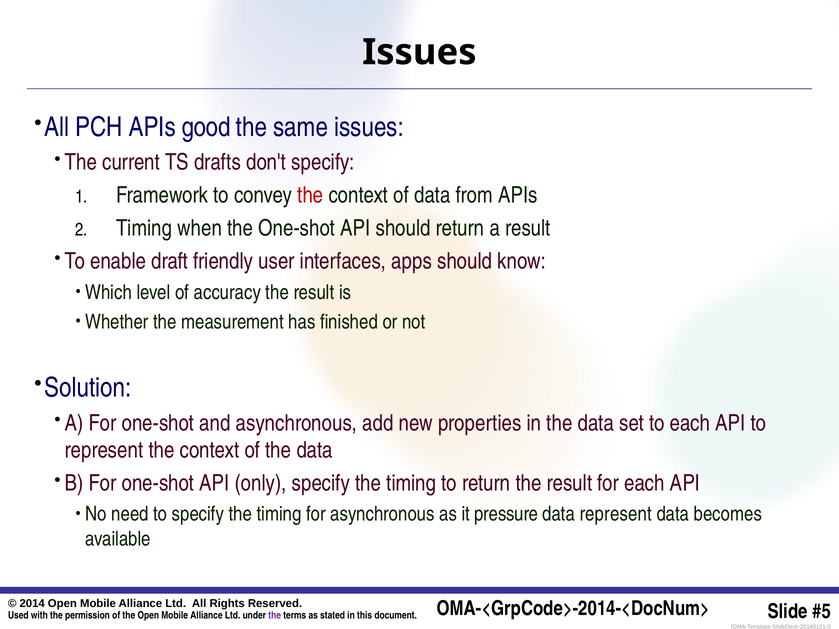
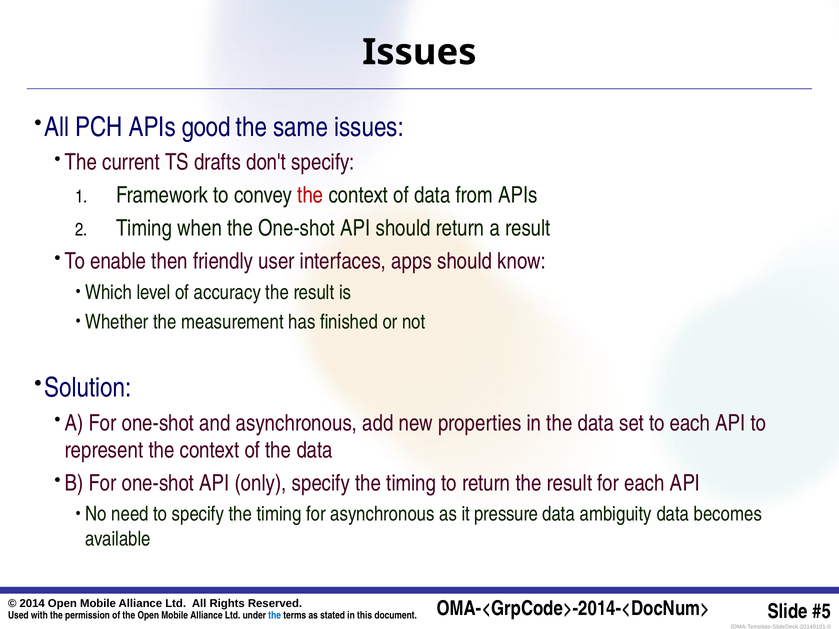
draft: draft -> then (170, 262)
data represent: represent -> ambiguity (616, 514)
the colour: purple -> blue (275, 616)
